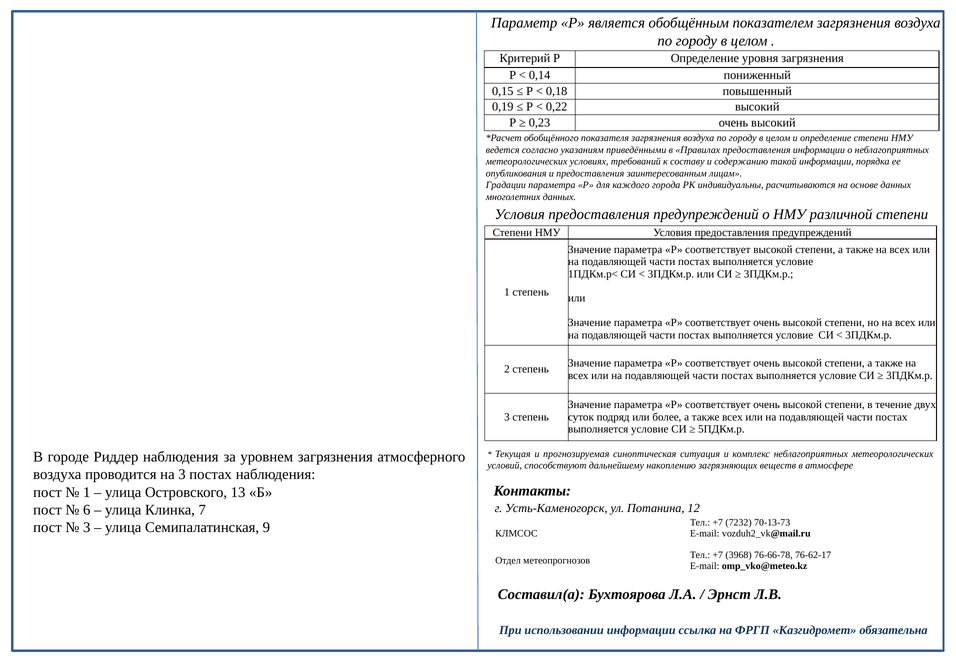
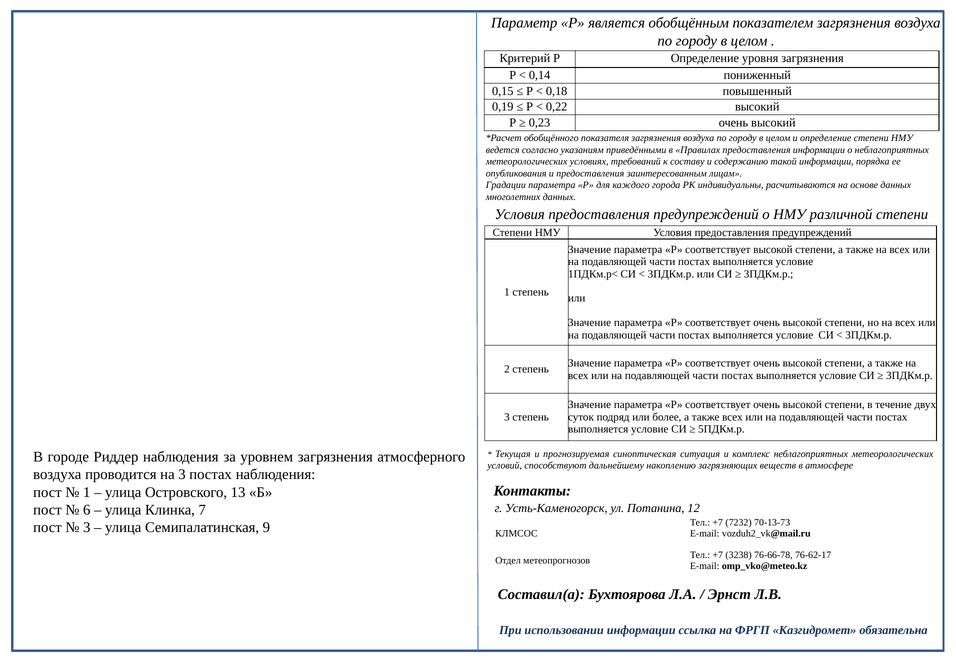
3968: 3968 -> 3238 (739, 555)
